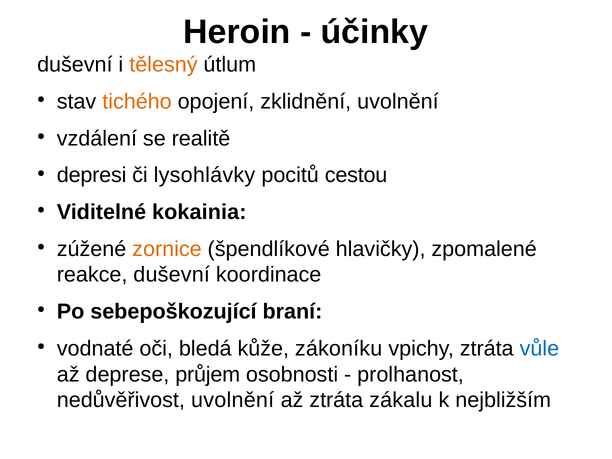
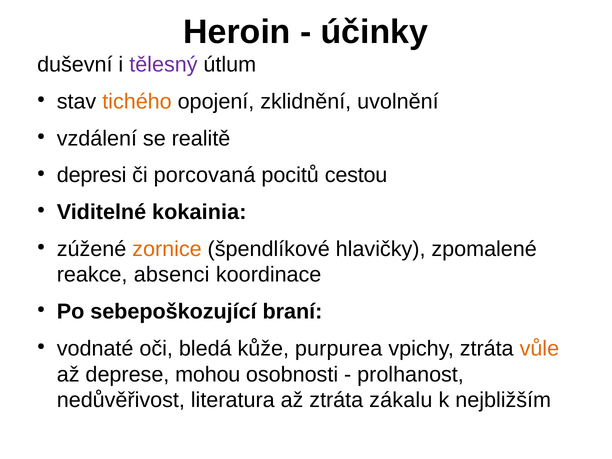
tělesný colour: orange -> purple (163, 65)
lysohlávky: lysohlávky -> porcovaná (205, 175)
reakce duševní: duševní -> absenci (172, 275)
zákoníku: zákoníku -> purpurea (339, 348)
vůle colour: blue -> orange (539, 348)
průjem: průjem -> mohou (208, 374)
nedůvěřivost uvolnění: uvolnění -> literatura (233, 400)
